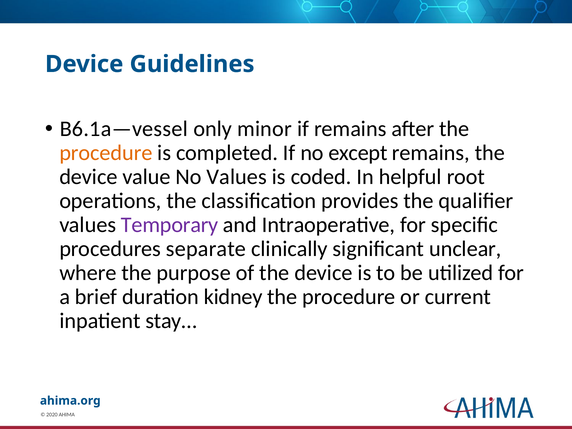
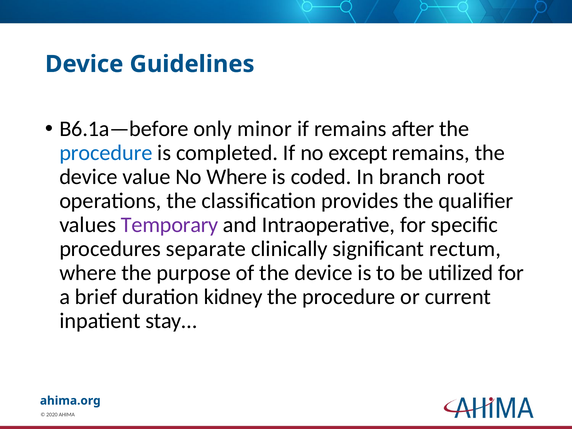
B6.1a—vessel: B6.1a—vessel -> B6.1a—before (124, 129)
procedure colour: orange -> blue (106, 153)
No Values: Values -> Where (237, 177)
helpful: helpful -> branch (410, 177)
unclear: unclear -> rectum (465, 249)
